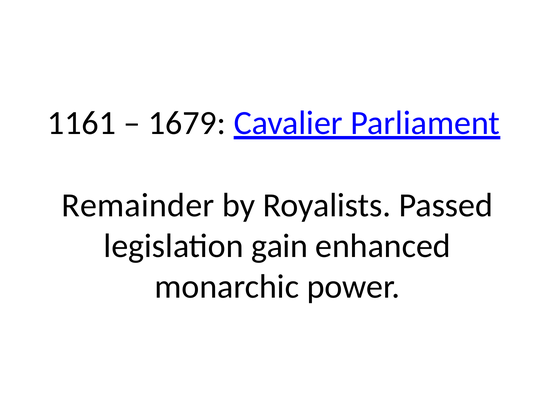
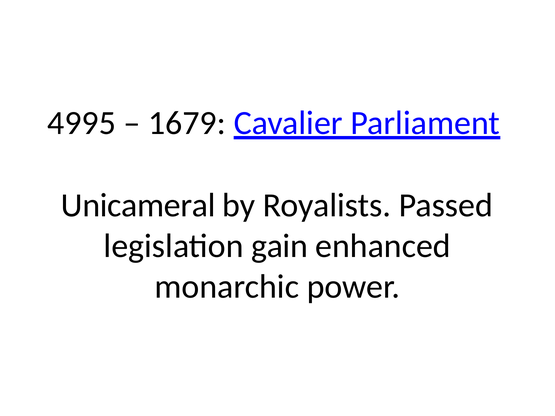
1161: 1161 -> 4995 (82, 123)
Remainder: Remainder -> Unicameral (138, 205)
